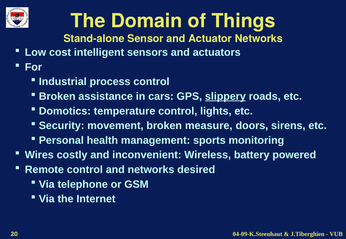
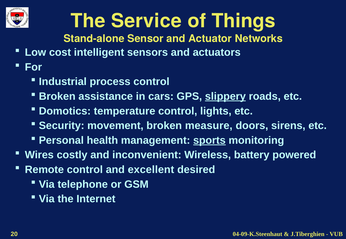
Domain: Domain -> Service (146, 21)
sports underline: none -> present (209, 141)
and networks: networks -> excellent (151, 170)
